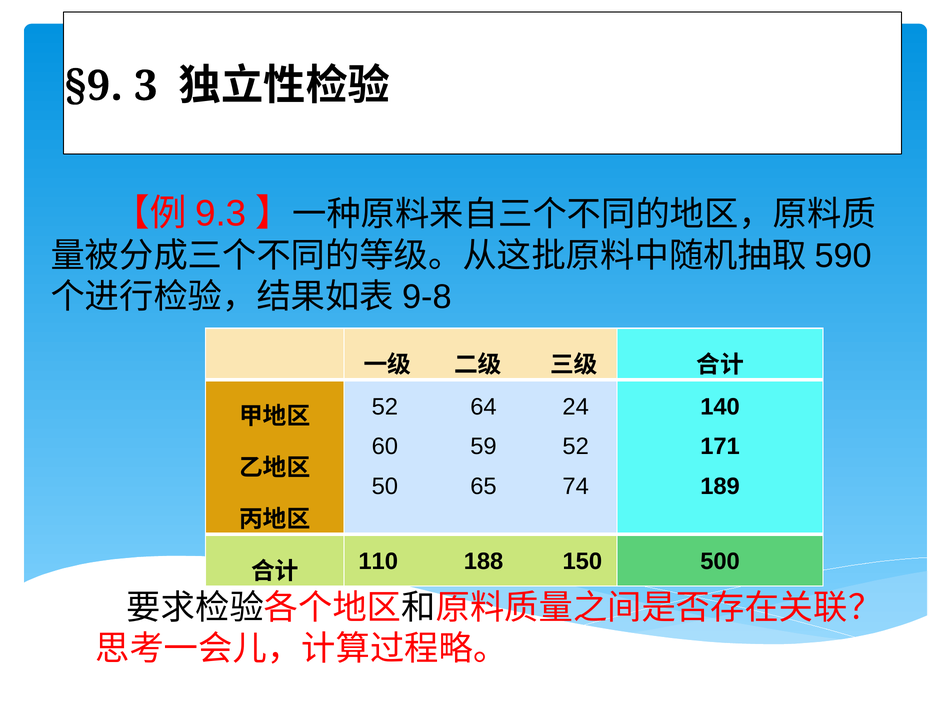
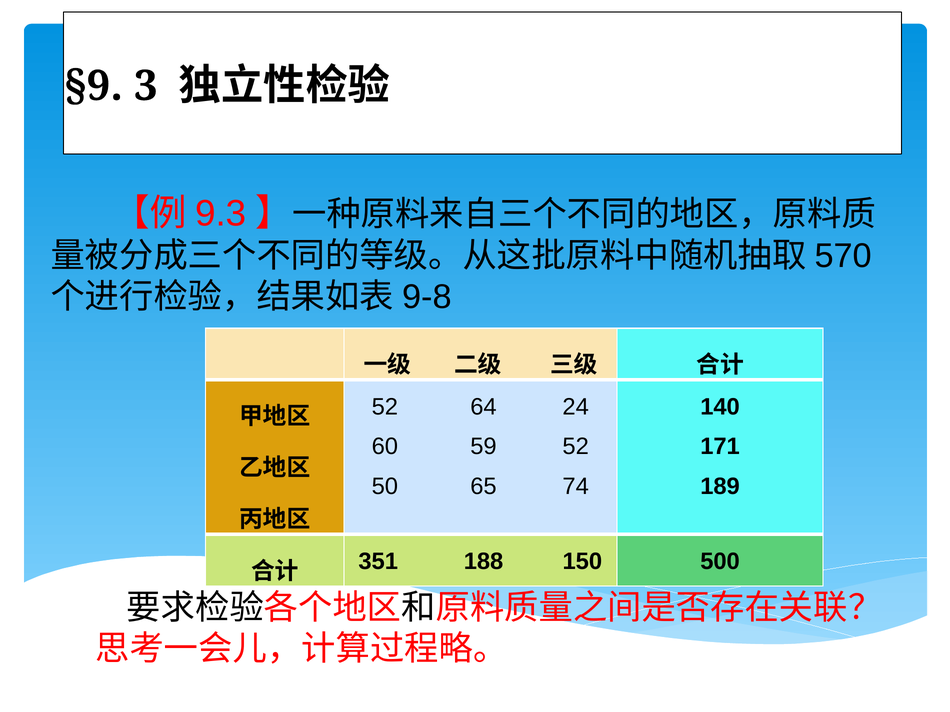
590: 590 -> 570 (843, 256)
110: 110 -> 351 (378, 562)
